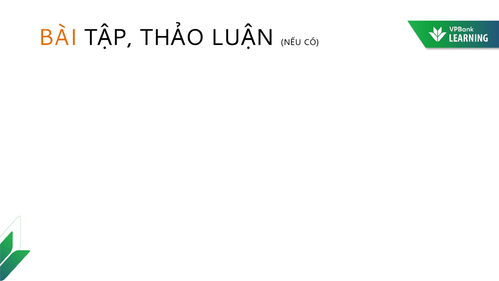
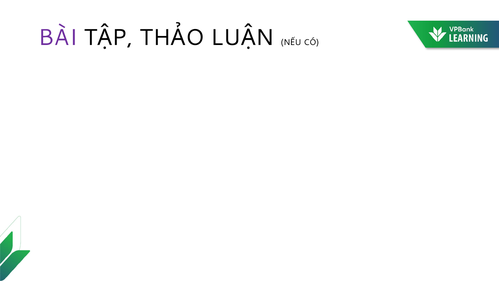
BÀI colour: orange -> purple (58, 37)
